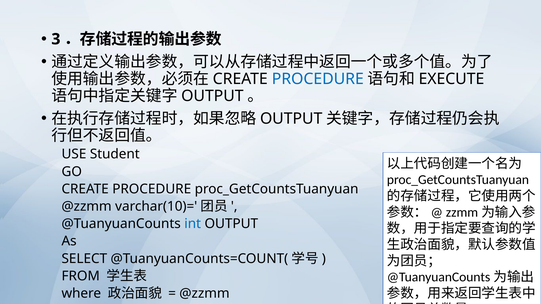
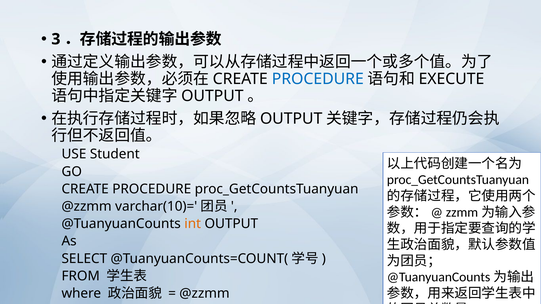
int colour: blue -> orange (193, 224)
